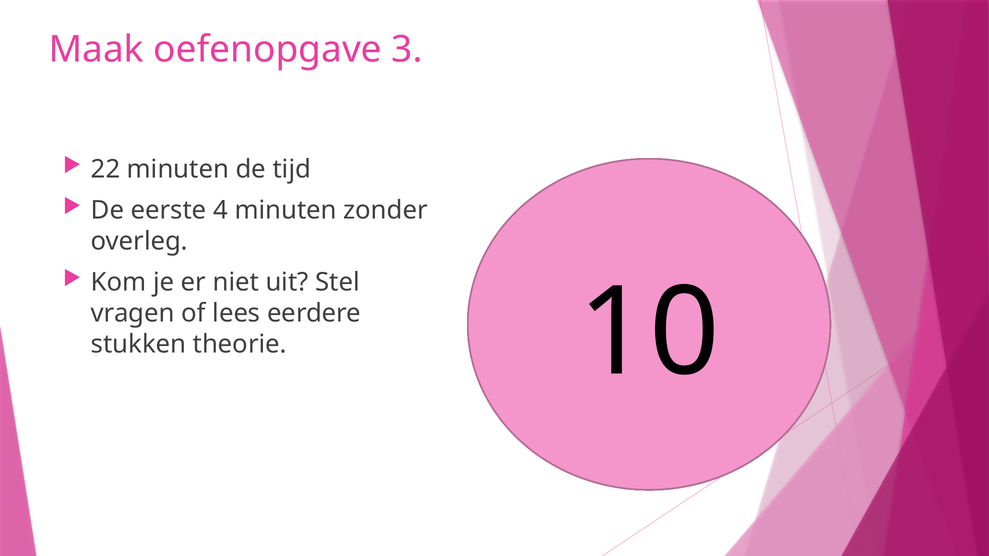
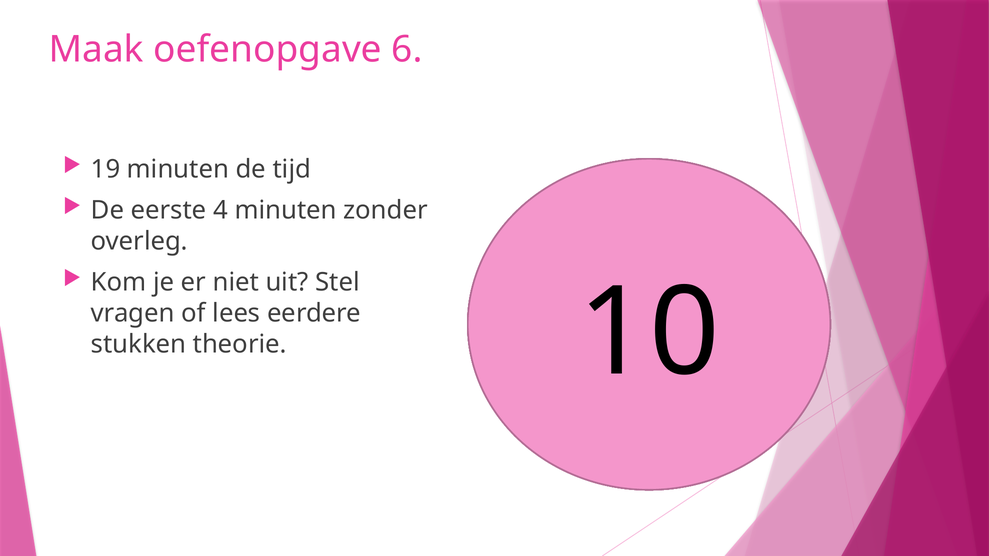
3: 3 -> 6 (407, 50)
22: 22 -> 19 (106, 169)
